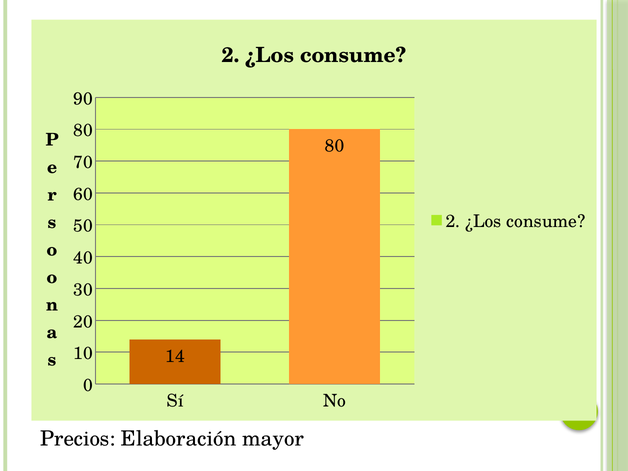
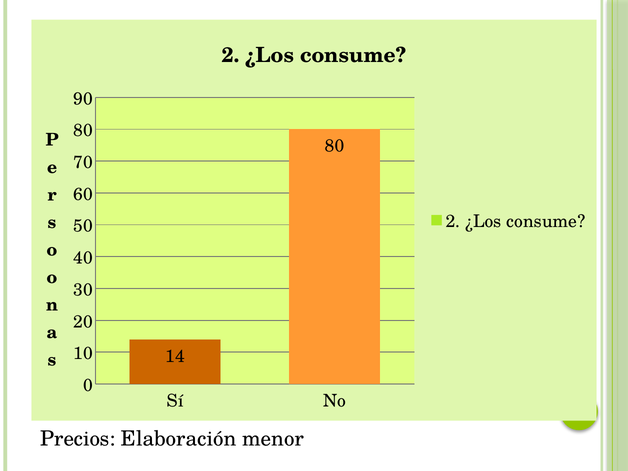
mayor: mayor -> menor (273, 439)
